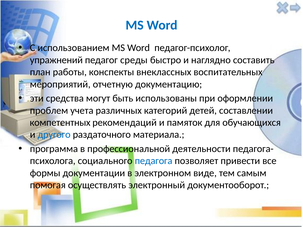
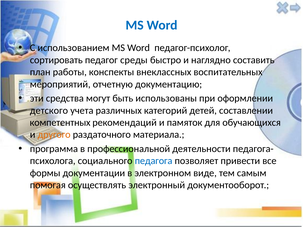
упражнений: упражнений -> сортировать (56, 60)
проблем: проблем -> детского (49, 111)
другого colour: blue -> orange (54, 135)
